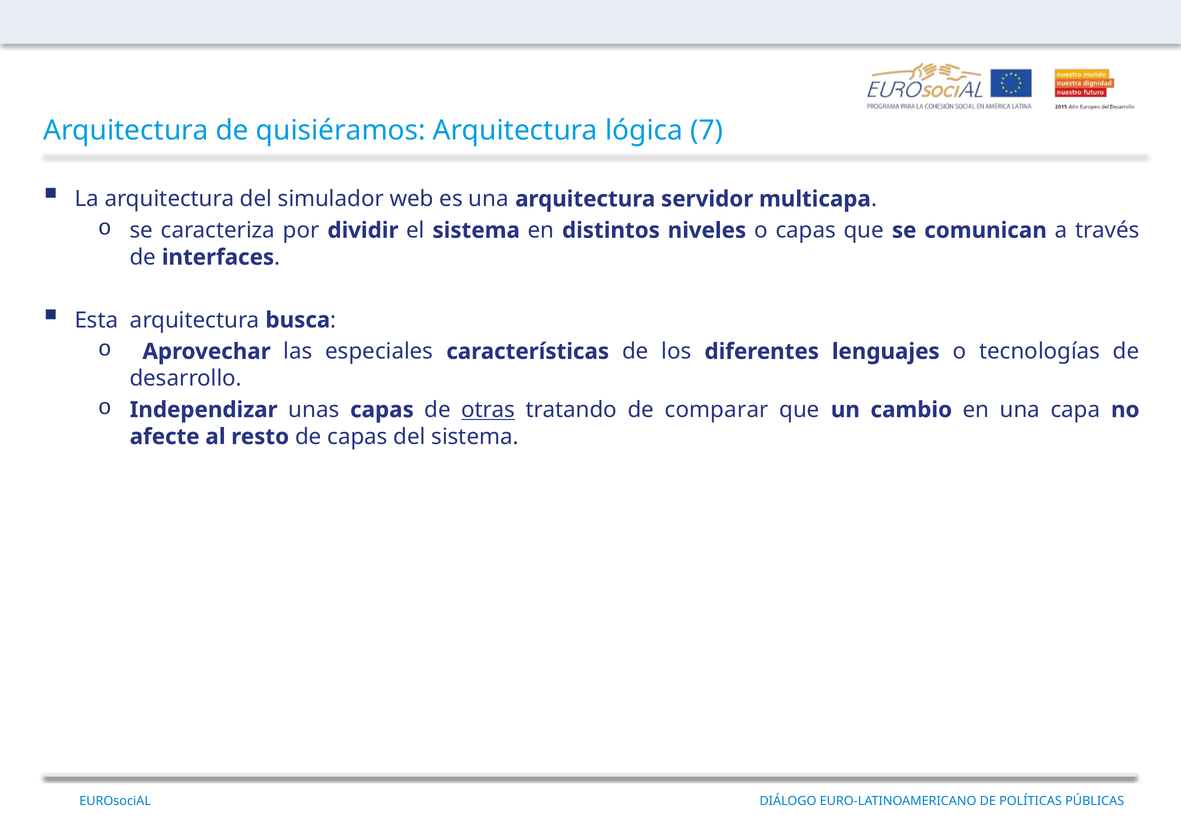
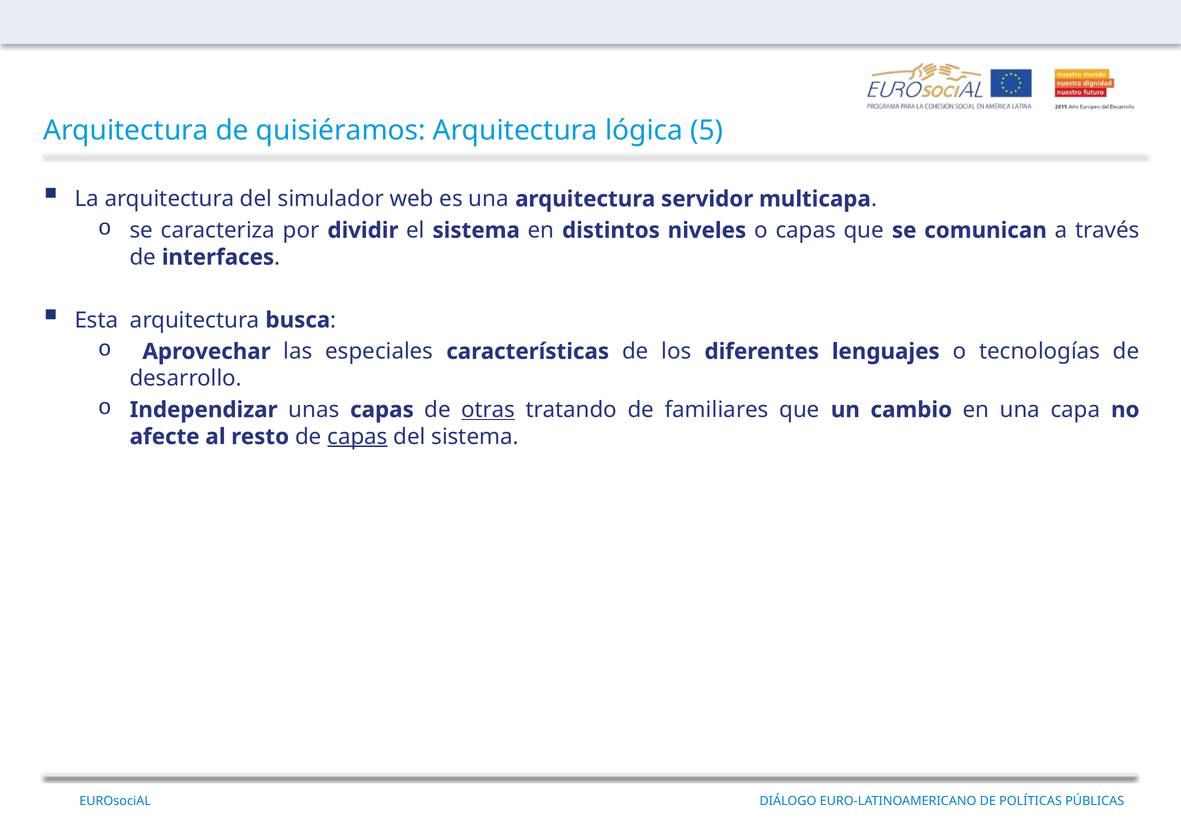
7: 7 -> 5 (707, 130)
comparar: comparar -> familiares (717, 410)
capas underline: none -> present (358, 437)
